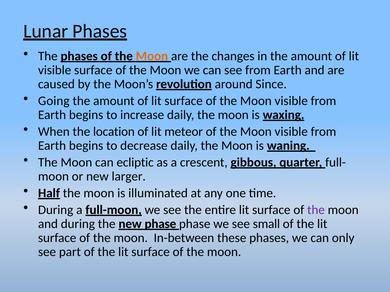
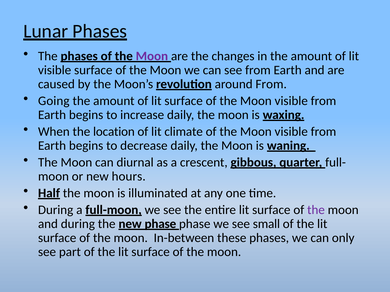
Moon colour: orange -> purple (152, 56)
around Since: Since -> From (271, 84)
meteor: meteor -> climate (184, 132)
ecliptic: ecliptic -> diurnal (135, 163)
larger: larger -> hours (129, 177)
